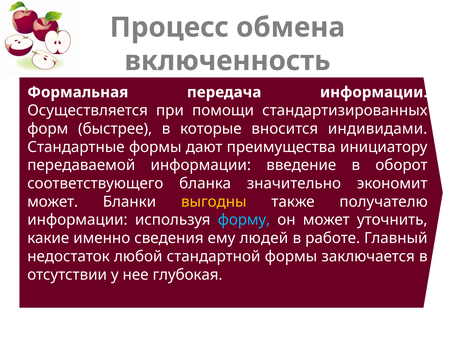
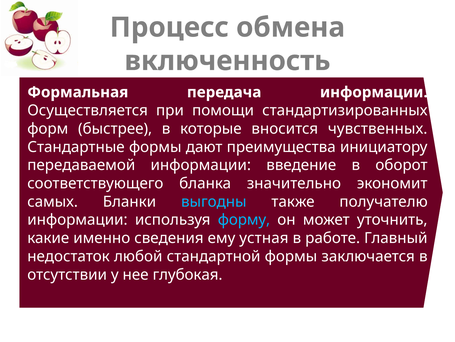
индивидами: индивидами -> чувственных (378, 128)
может: может -> самых (53, 201)
выгодны colour: yellow -> light blue (214, 201)
людей: людей -> устная (264, 238)
